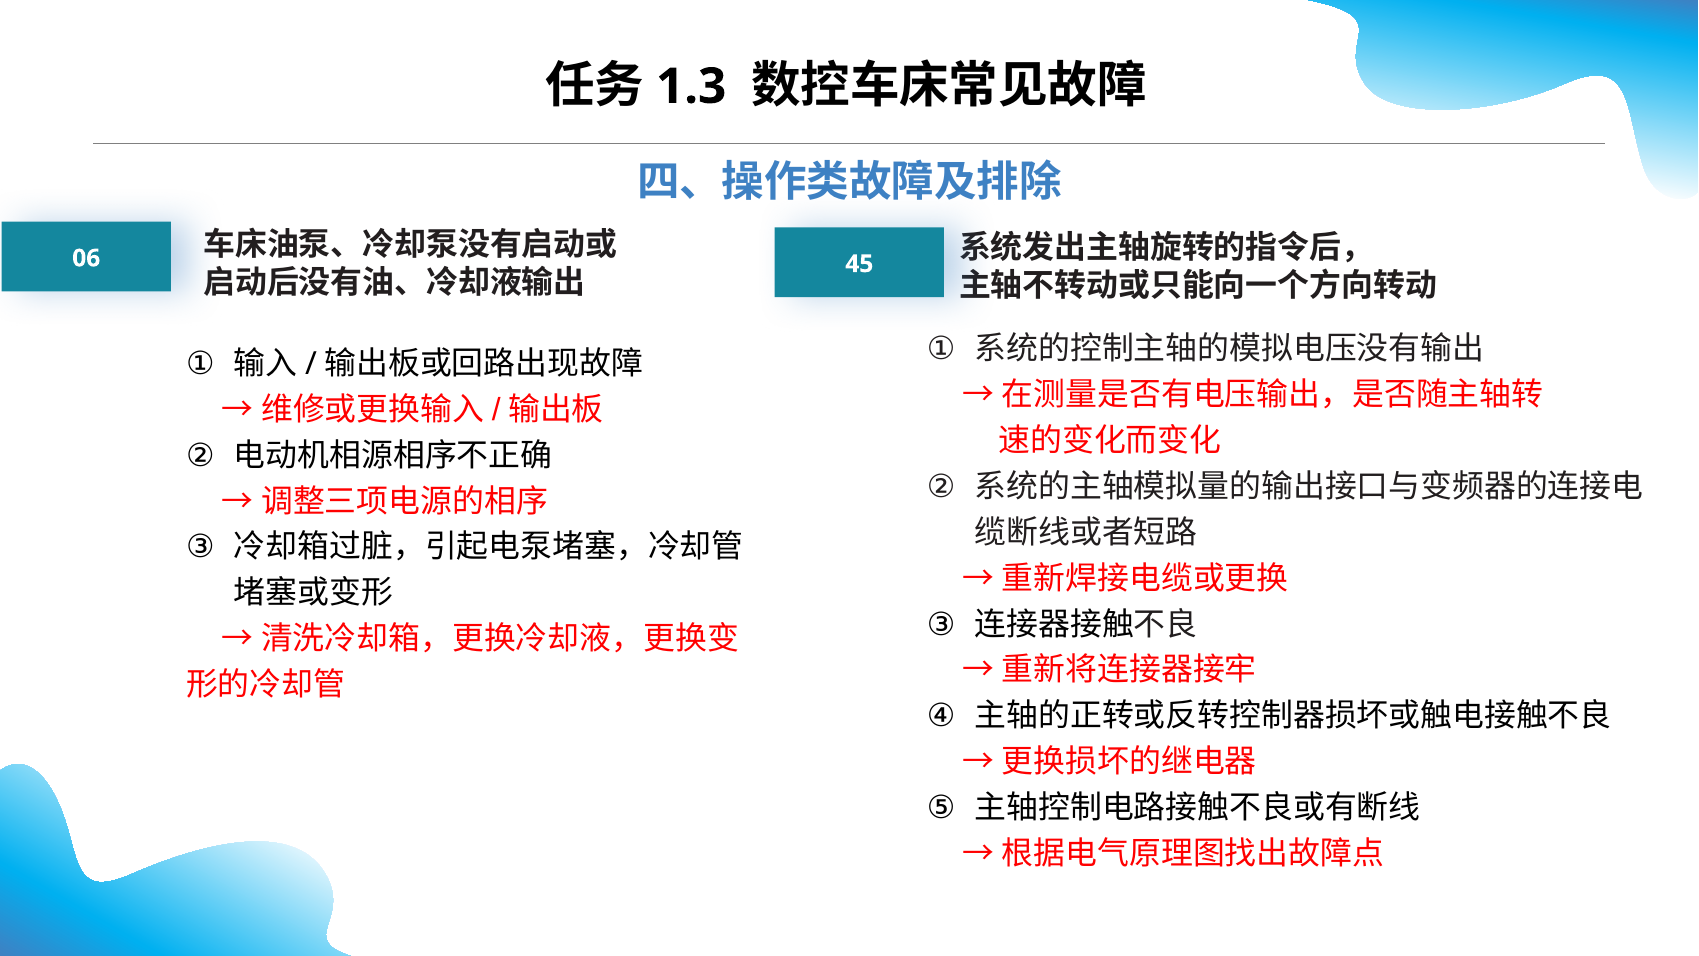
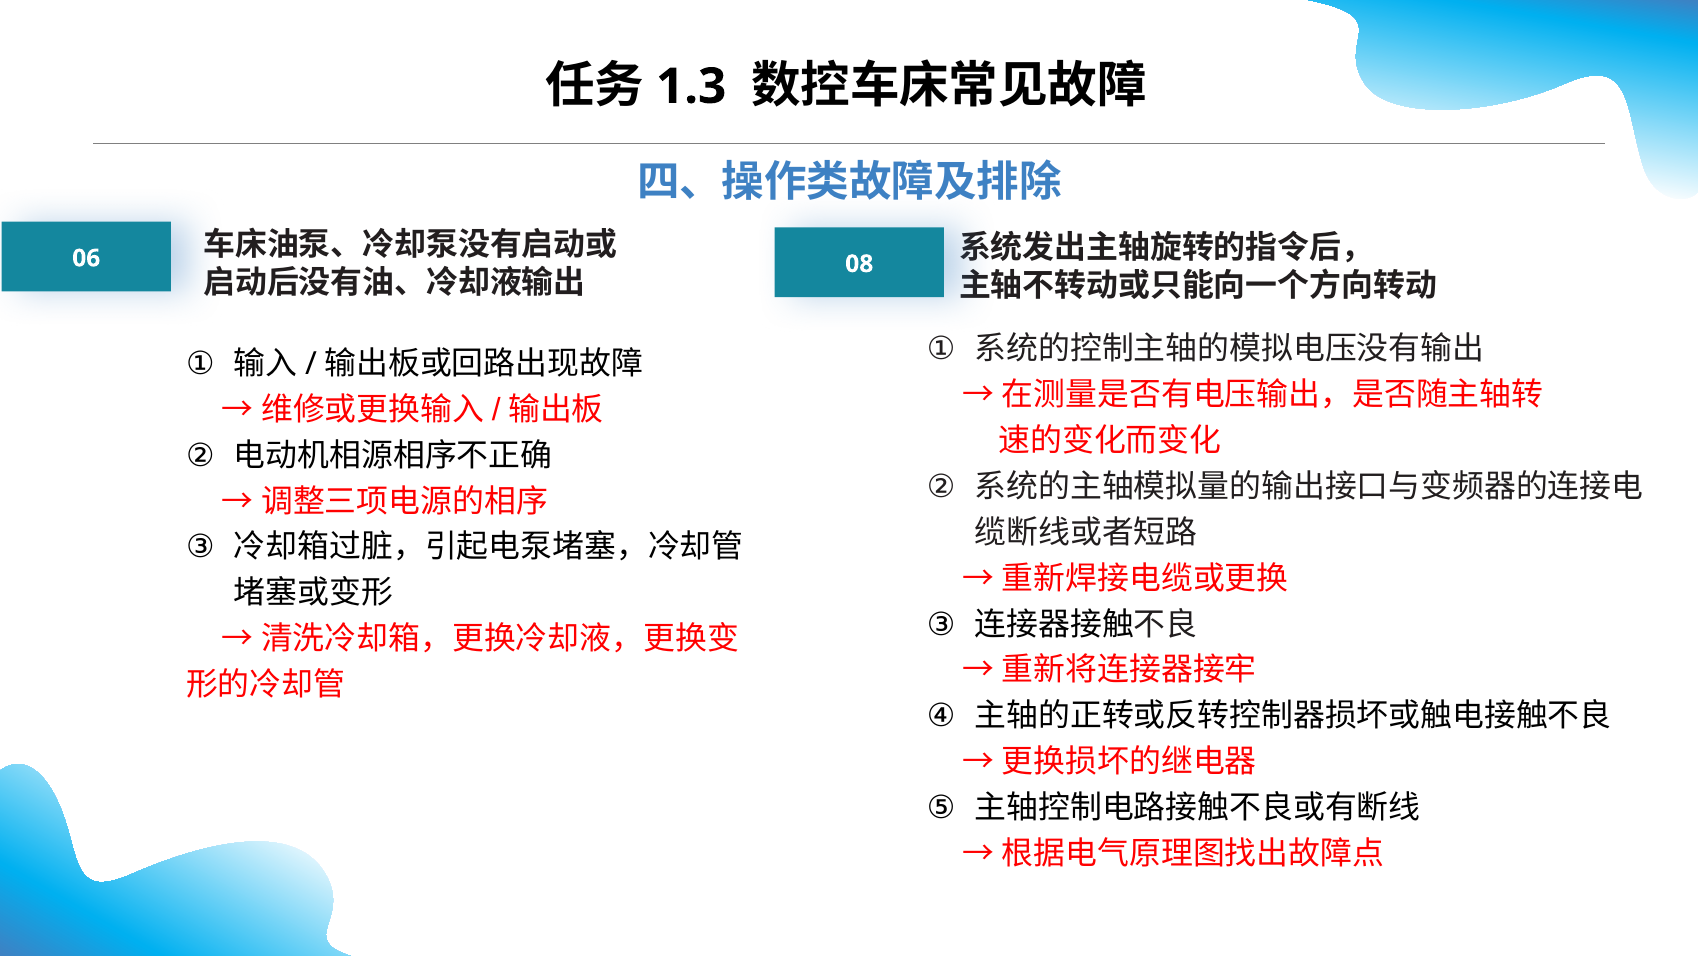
45: 45 -> 08 (859, 264)
